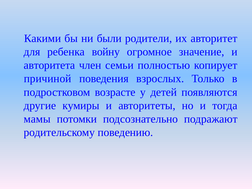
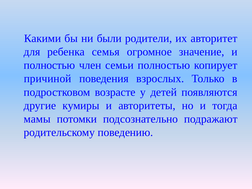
войну: войну -> семья (106, 52)
авторитета: авторитета -> полностью (49, 65)
